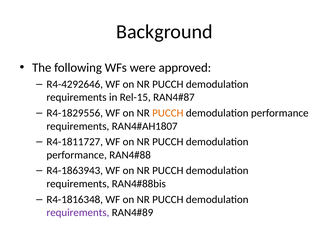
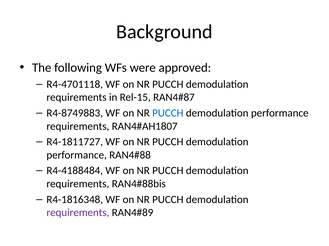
R4-4292646: R4-4292646 -> R4-4701118 (75, 84)
R4-1829556: R4-1829556 -> R4-8749883 (75, 113)
PUCCH colour: orange -> blue (168, 113)
R4-1863943: R4-1863943 -> R4-4188484 (75, 171)
